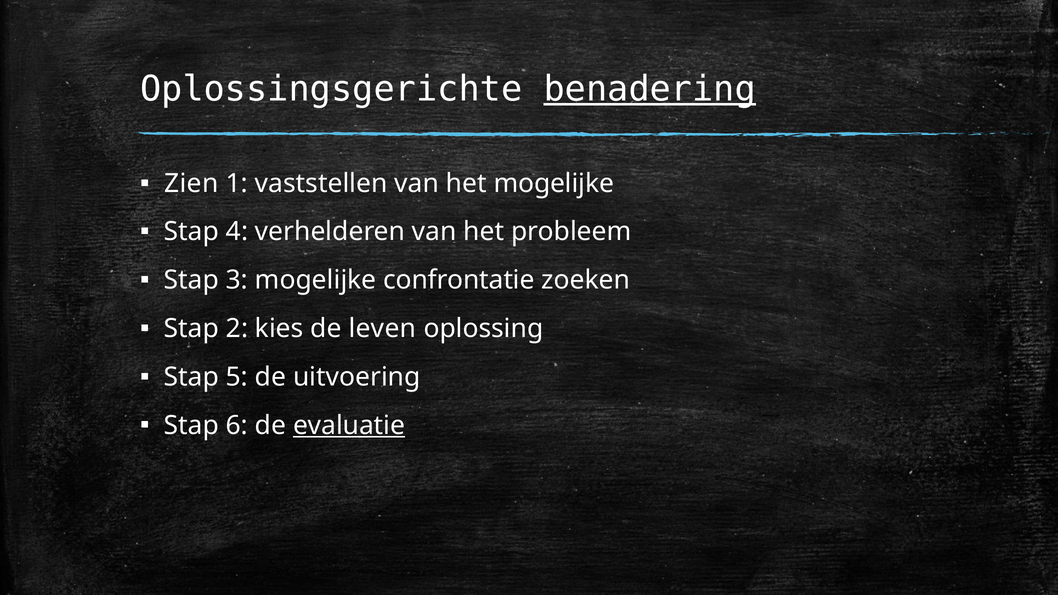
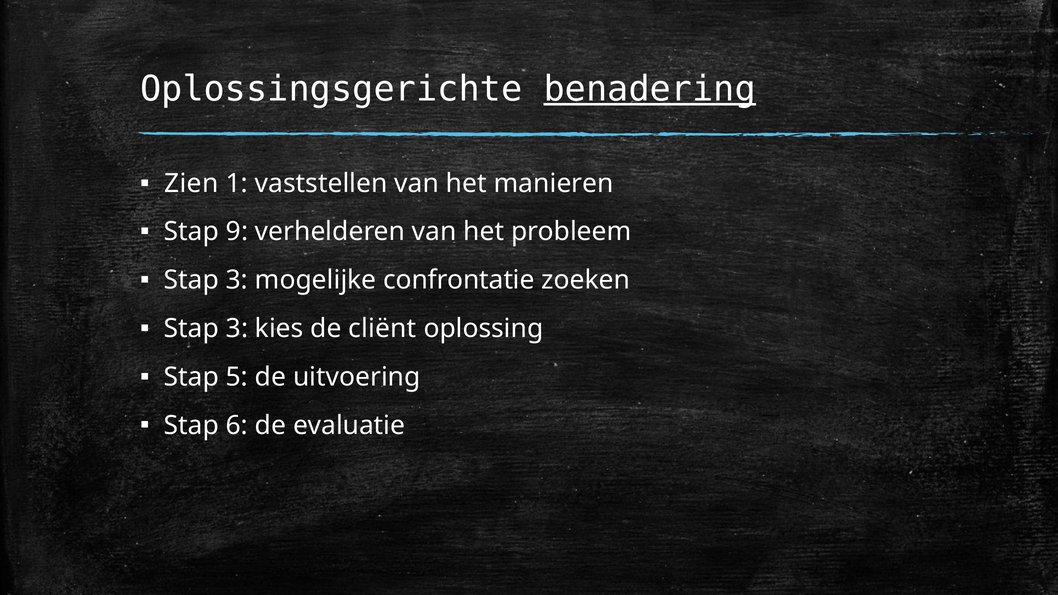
het mogelijke: mogelijke -> manieren (554, 183)
4: 4 -> 9 (237, 232)
2: 2 -> 3 (237, 329)
leven: leven -> cliënt (382, 329)
evaluatie underline: present -> none (349, 425)
